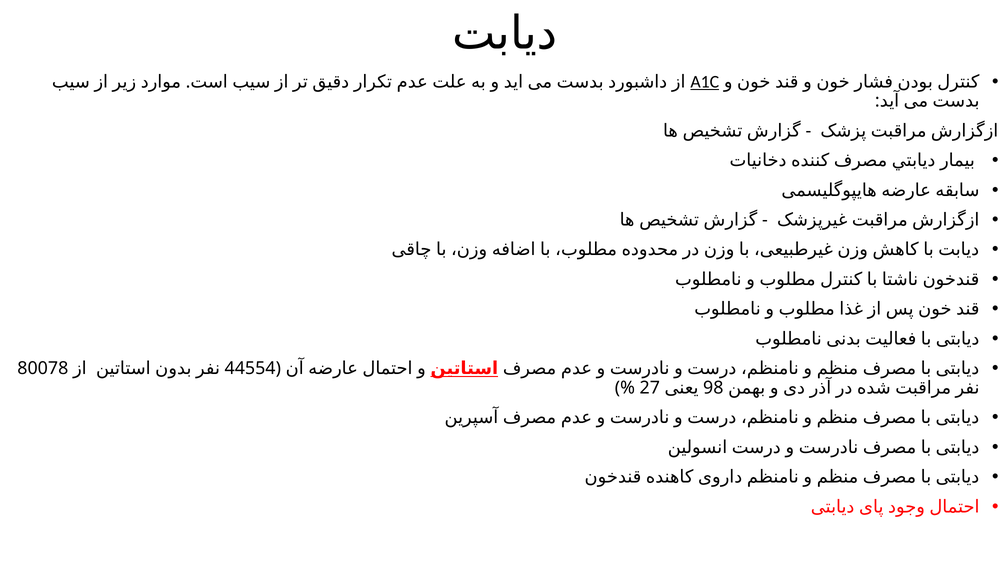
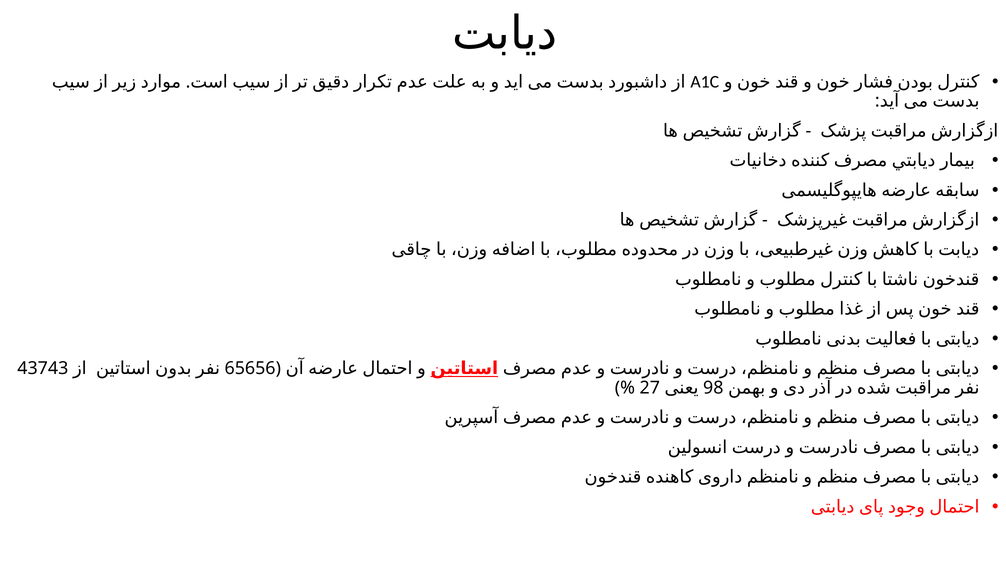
A1C underline: present -> none (705, 82)
80078: 80078 -> 43743 (43, 368)
44554: 44554 -> 65656 (250, 368)
